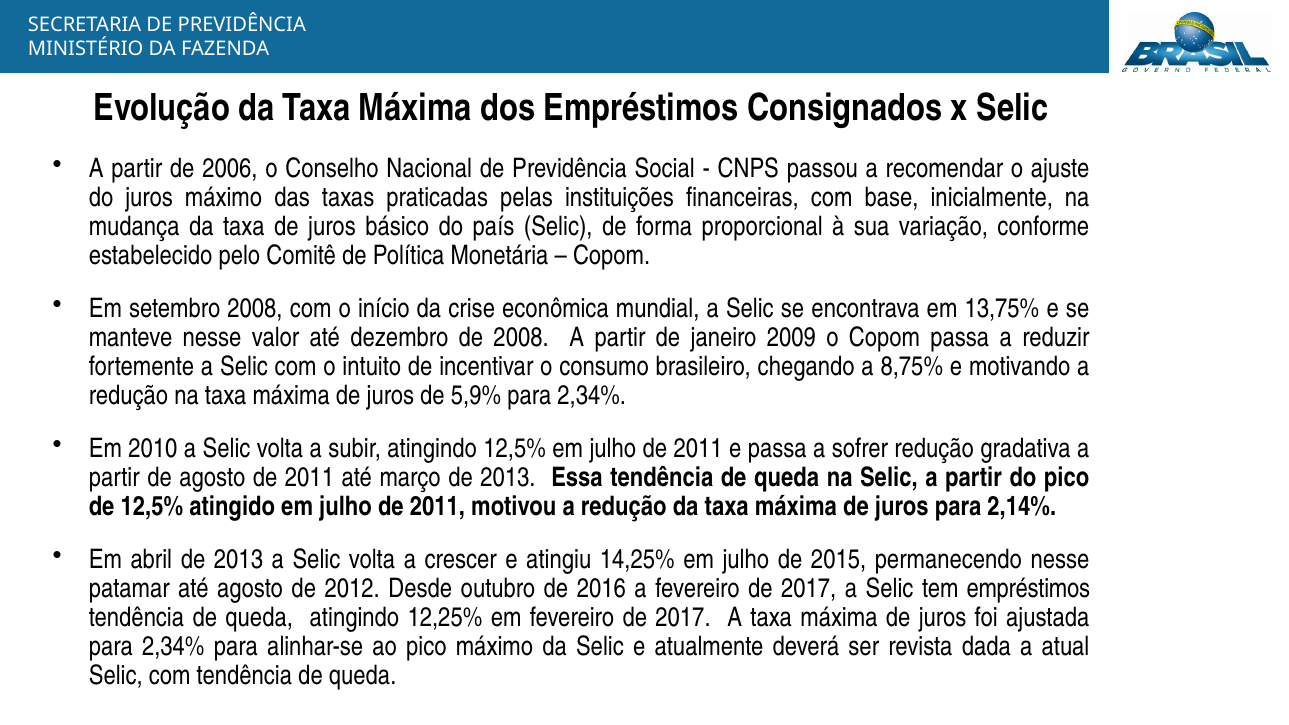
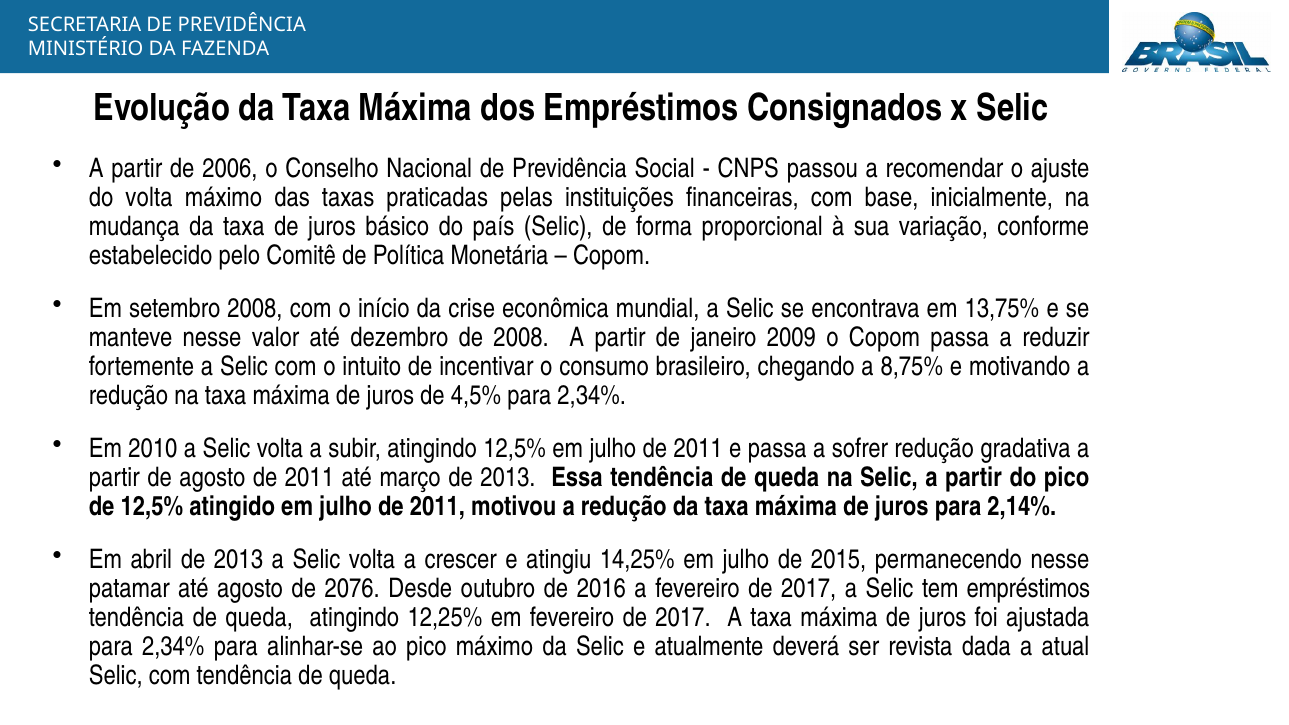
do juros: juros -> volta (149, 197)
5,9%: 5,9% -> 4,5% (476, 396)
2012: 2012 -> 2076 (352, 589)
